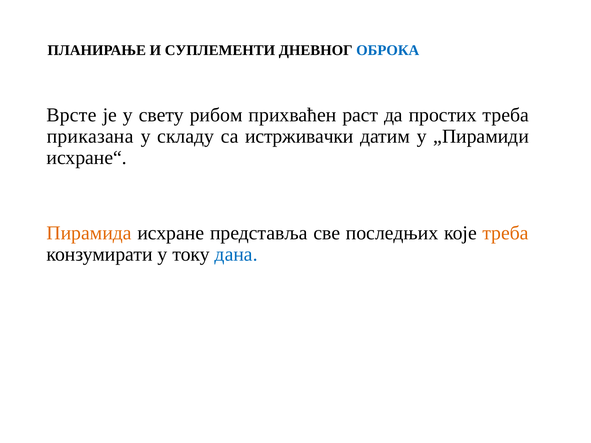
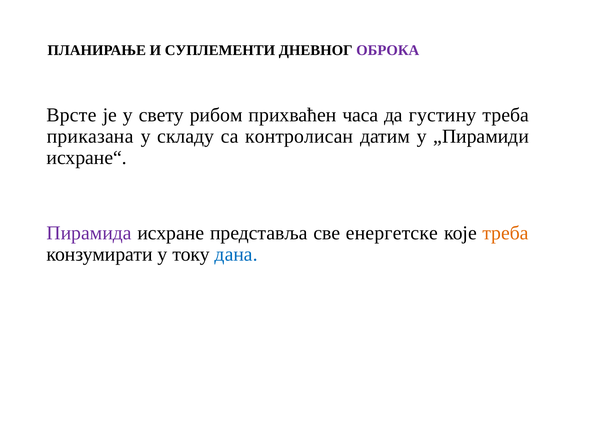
ОБРОКА colour: blue -> purple (388, 50)
раст: раст -> часа (360, 115)
простих: простих -> густину (443, 115)
истрживачки: истрживачки -> контролисан (299, 136)
Пирамида colour: orange -> purple (89, 233)
последњих: последњих -> енергетске (392, 233)
